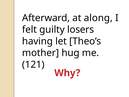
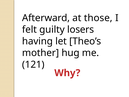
along: along -> those (98, 18)
